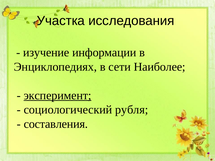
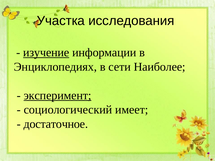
изучение underline: none -> present (46, 53)
рубля: рубля -> имеет (132, 110)
составления: составления -> достаточное (56, 124)
